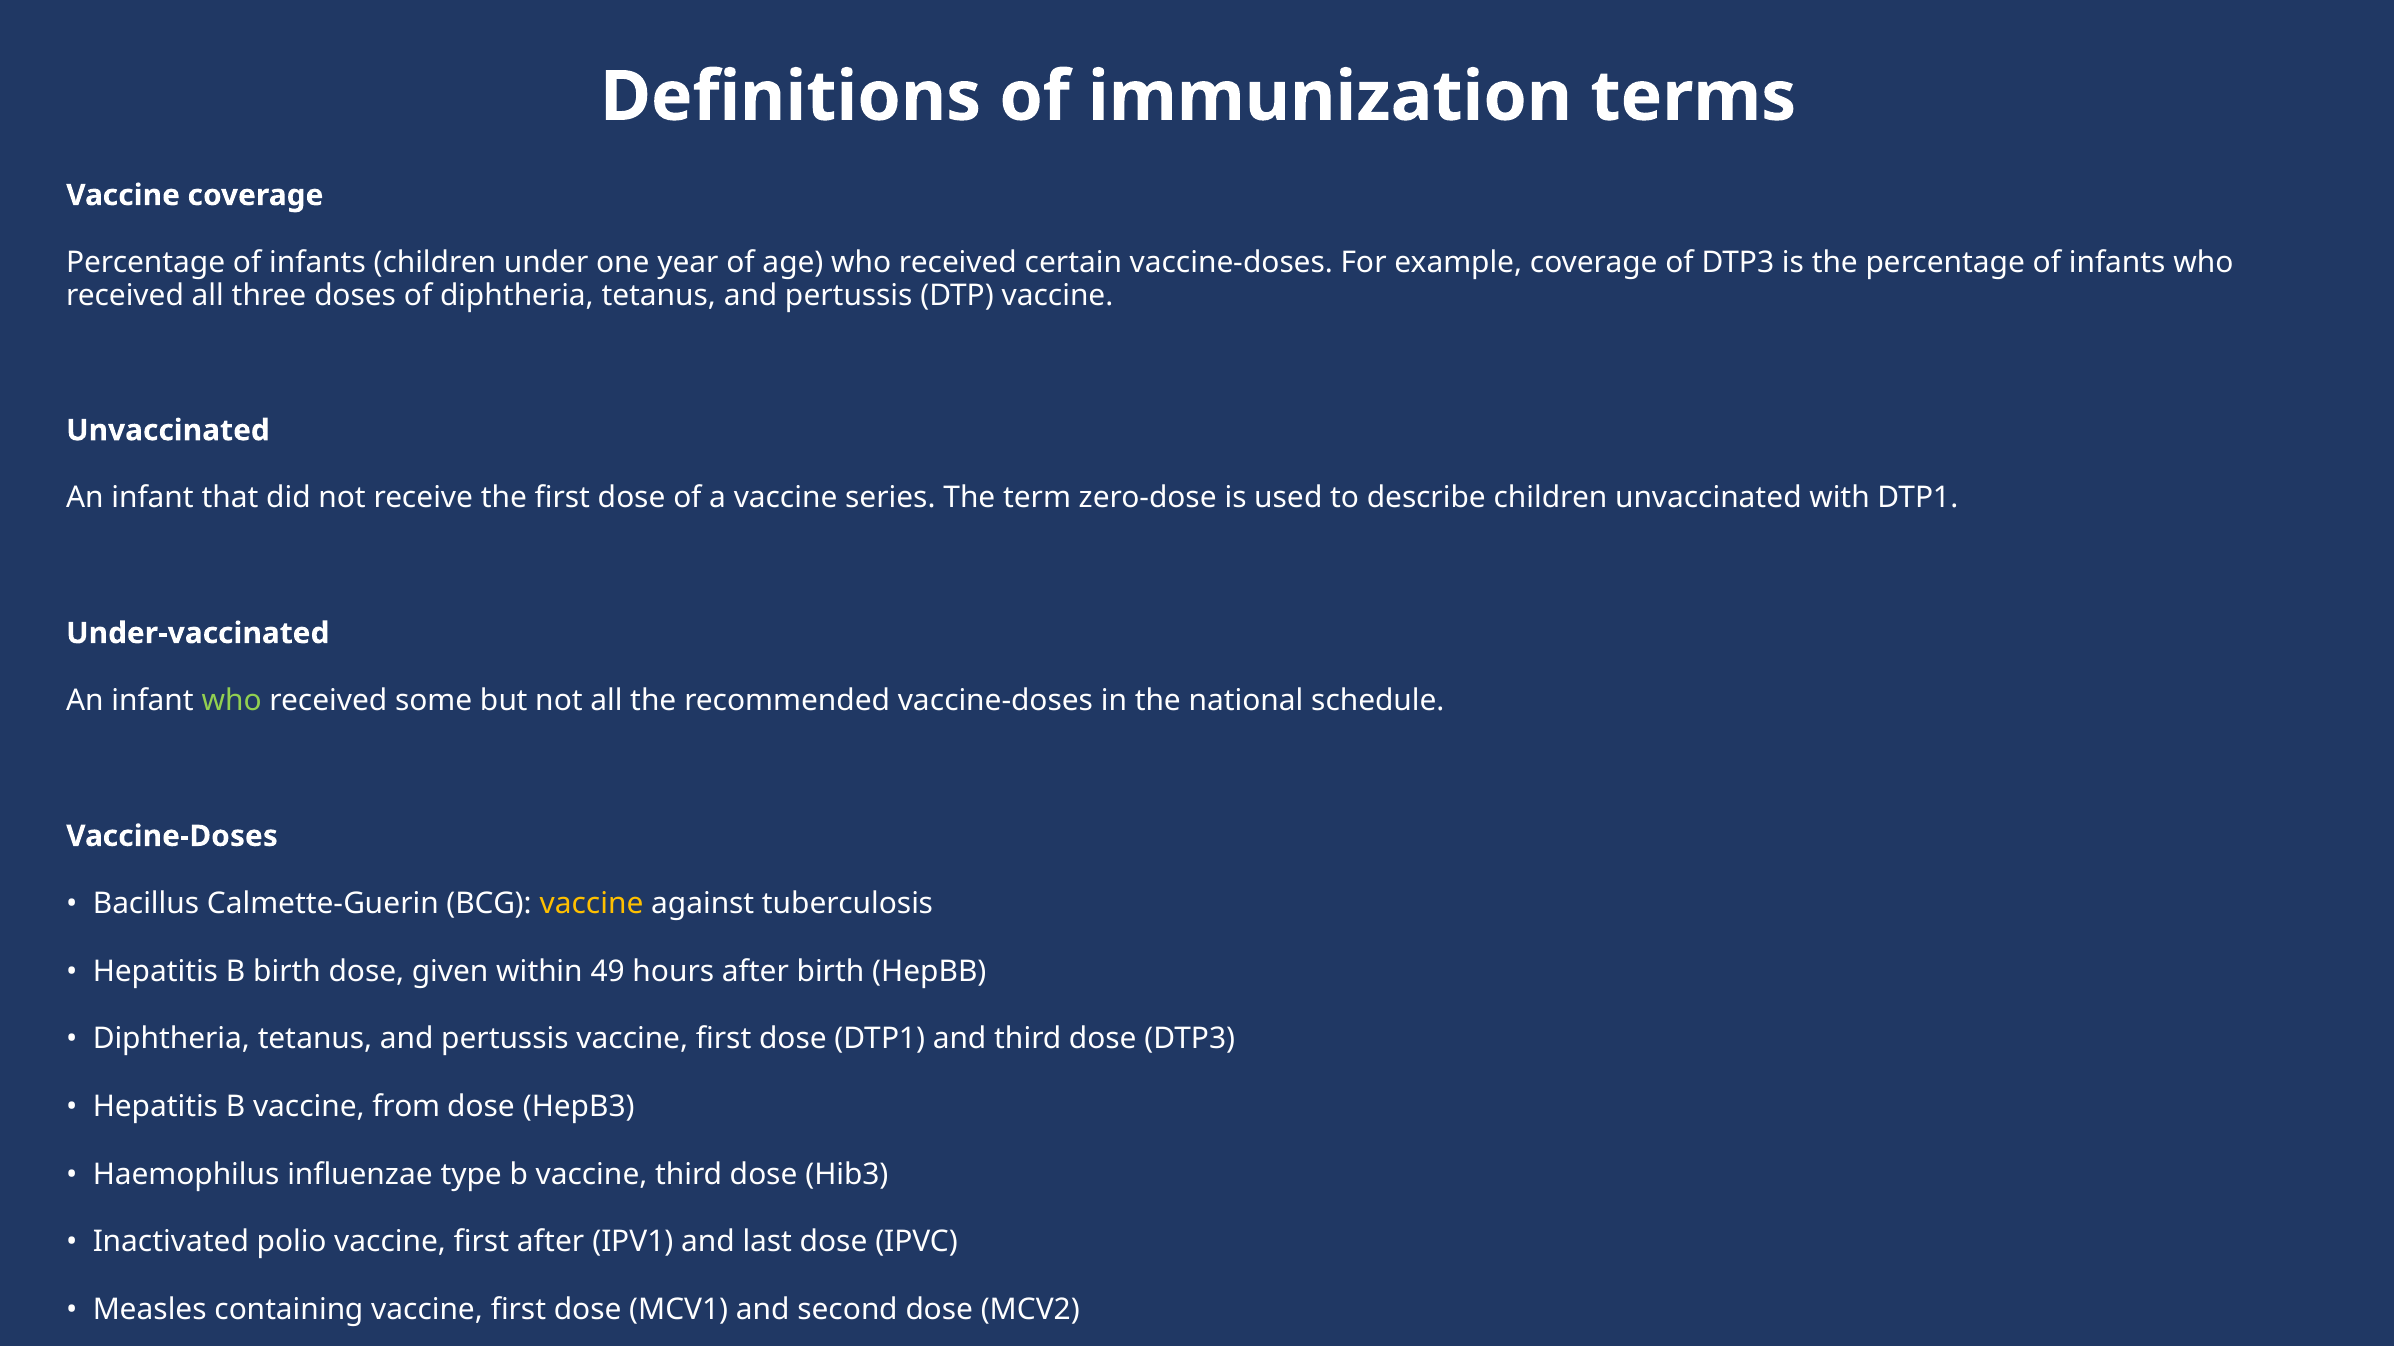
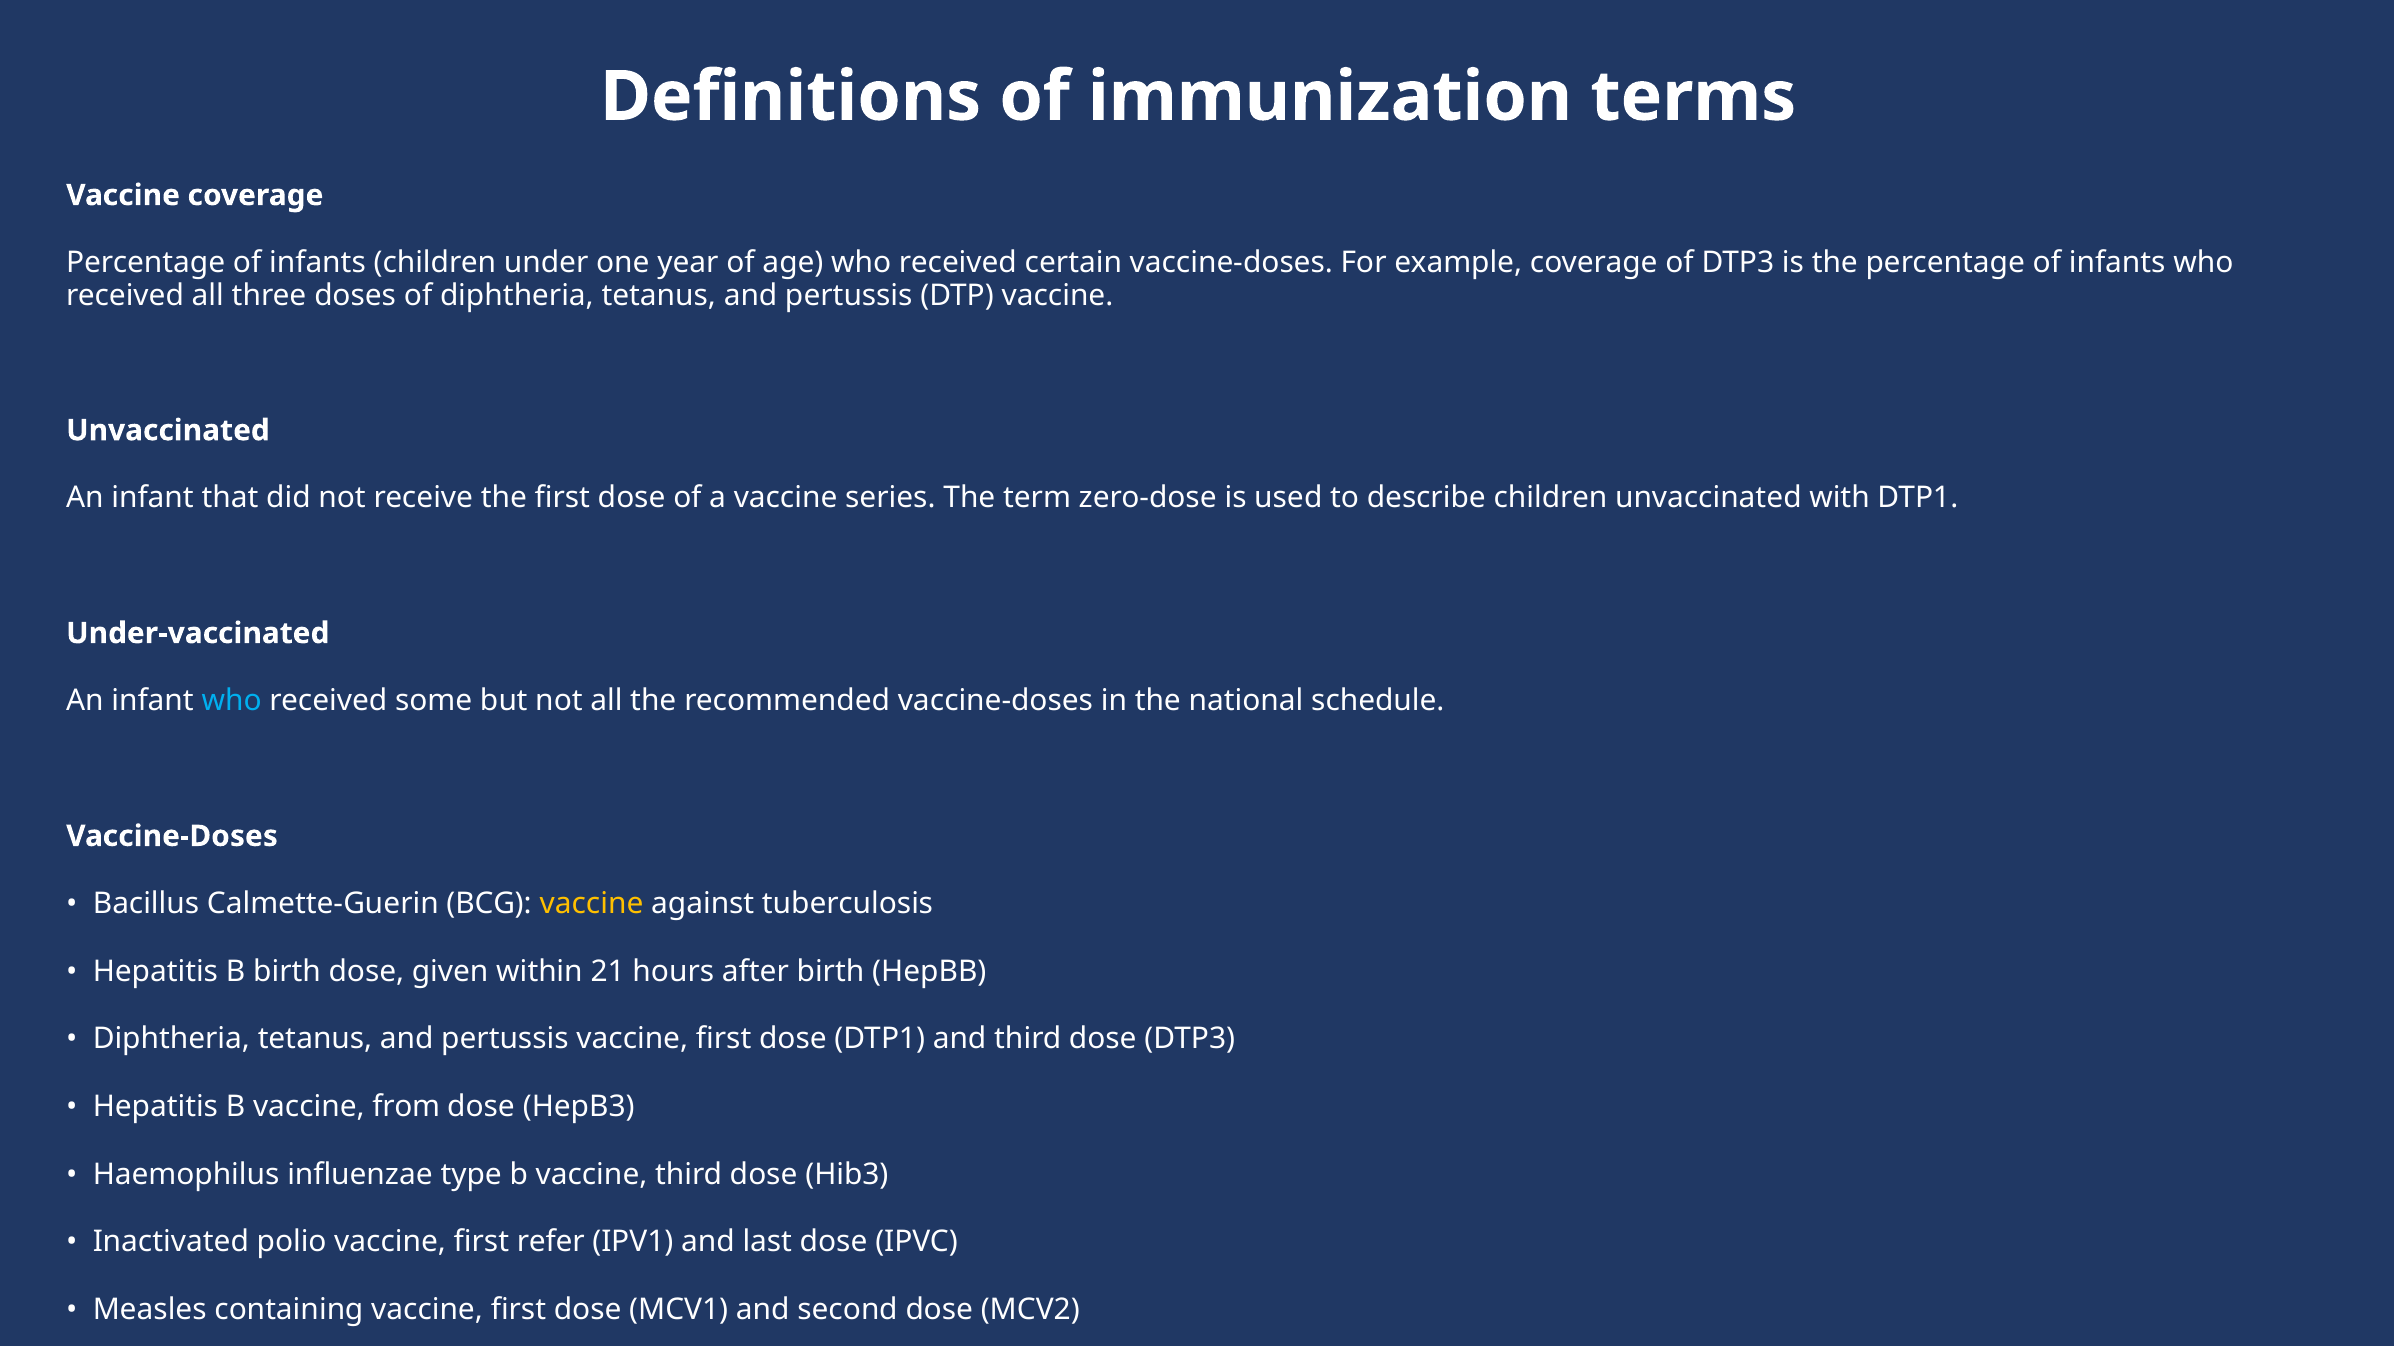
who colour: light green -> light blue (232, 701)
49: 49 -> 21 (608, 972)
first after: after -> refer (551, 1242)
